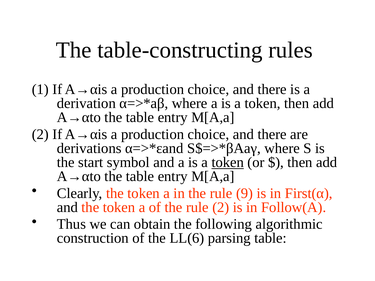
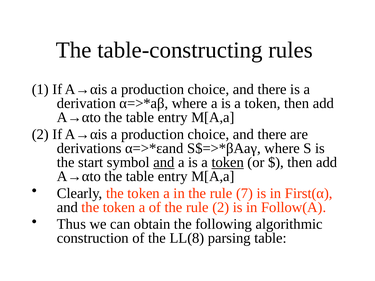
and underline: none -> present (164, 162)
9: 9 -> 7 (245, 193)
LL(6: LL(6 -> LL(8 (187, 238)
